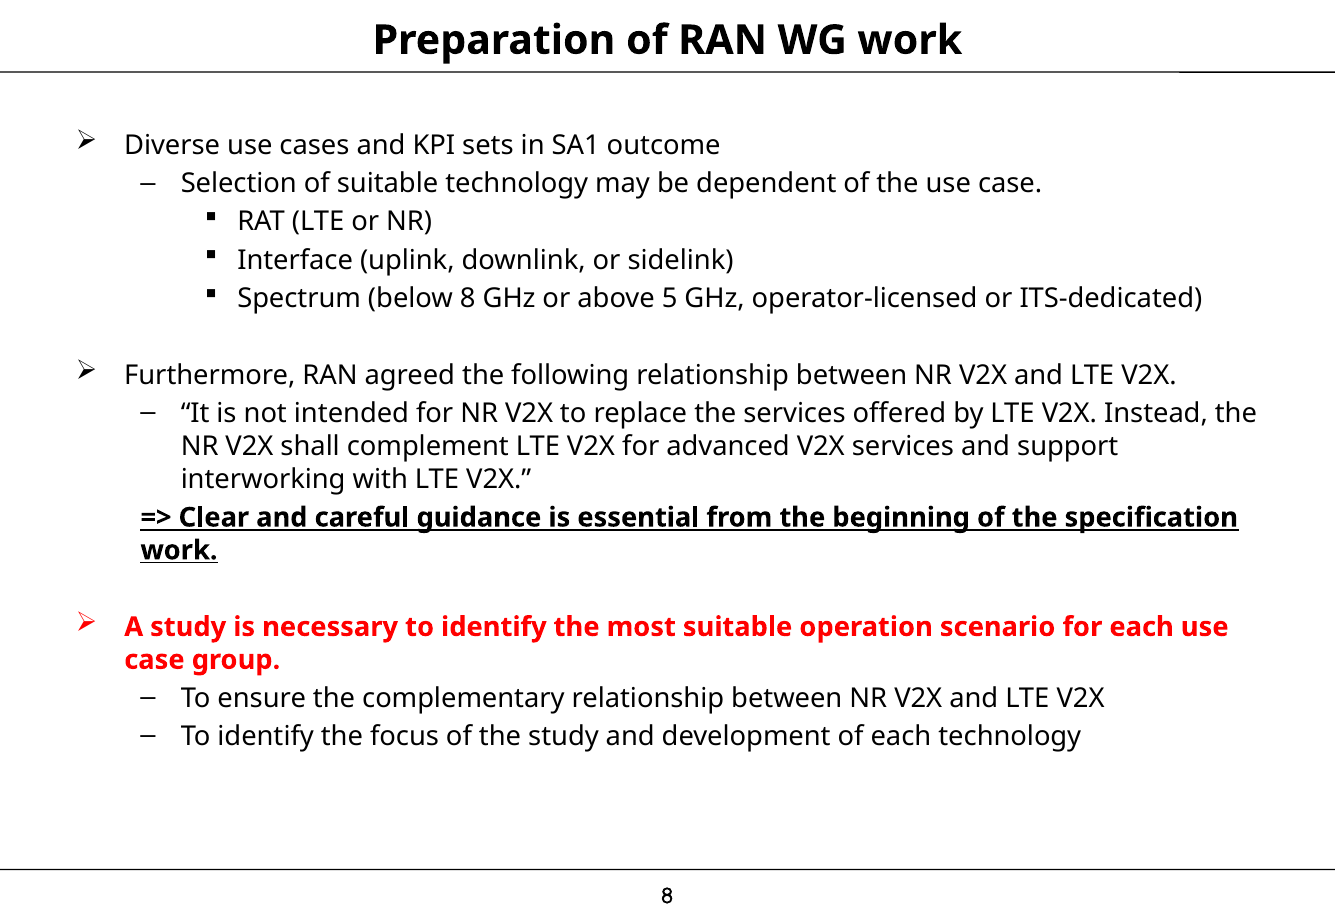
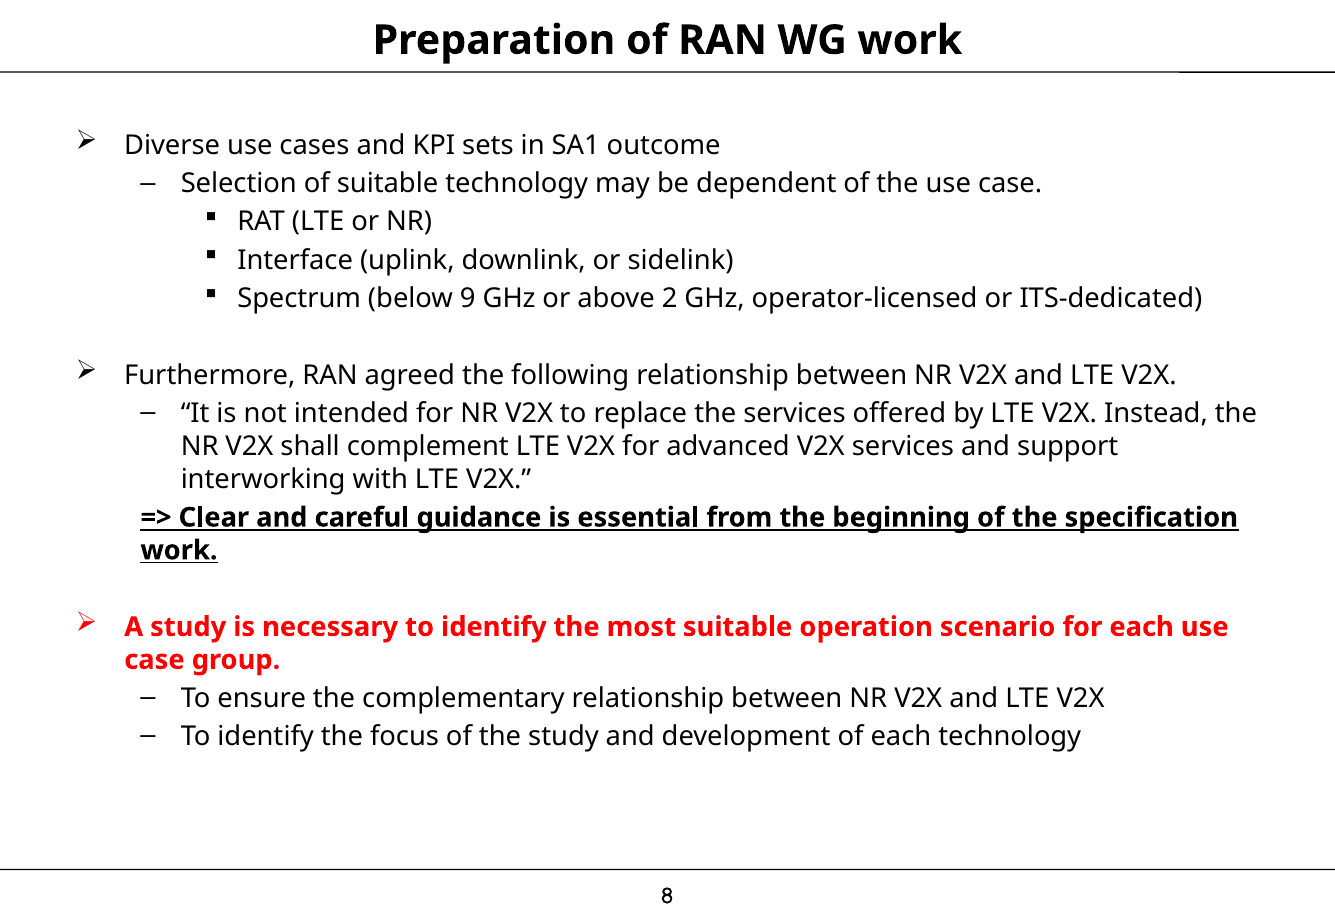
below 8: 8 -> 9 (468, 299)
5: 5 -> 2 (670, 299)
